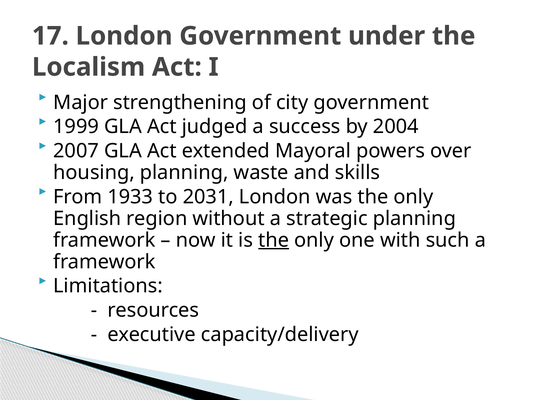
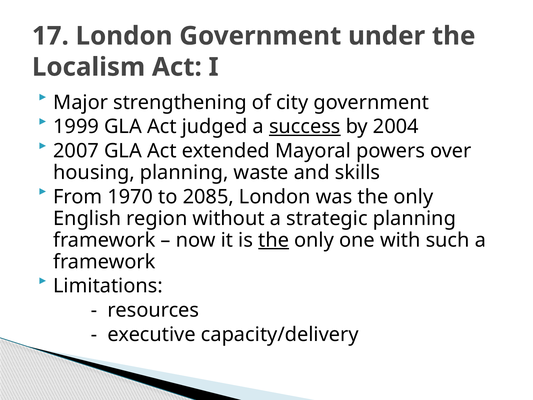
success underline: none -> present (305, 127)
1933: 1933 -> 1970 (130, 197)
2031: 2031 -> 2085 (208, 197)
